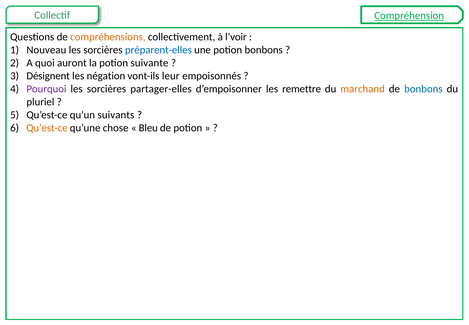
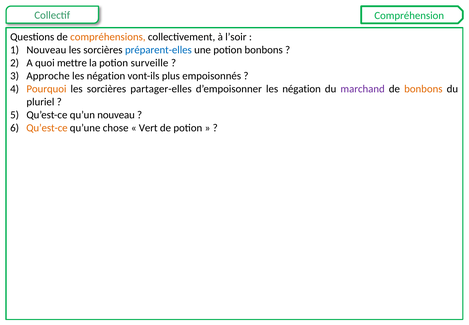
Compréhension underline: present -> none (409, 16)
l’voir: l’voir -> l’soir (236, 37)
auront: auront -> mettre (72, 63)
suivante: suivante -> surveille (149, 63)
Désignent: Désignent -> Approche (48, 76)
leur: leur -> plus (171, 76)
Pourquoi colour: purple -> orange (46, 89)
d’empoisonner les remettre: remettre -> négation (302, 89)
marchand colour: orange -> purple (363, 89)
bonbons colour: blue -> orange (423, 89)
qu’un suivants: suivants -> nouveau (116, 115)
Bleu: Bleu -> Vert (148, 128)
